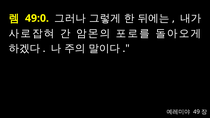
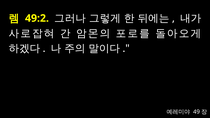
49:0: 49:0 -> 49:2 (37, 18)
